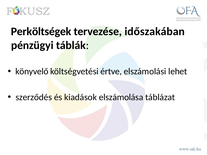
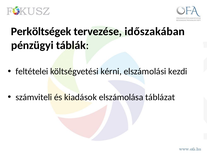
könyvelő: könyvelő -> feltételei (32, 72)
értve: értve -> kérni (111, 72)
lehet: lehet -> kezdi (178, 72)
szerződés: szerződés -> számviteli (34, 97)
